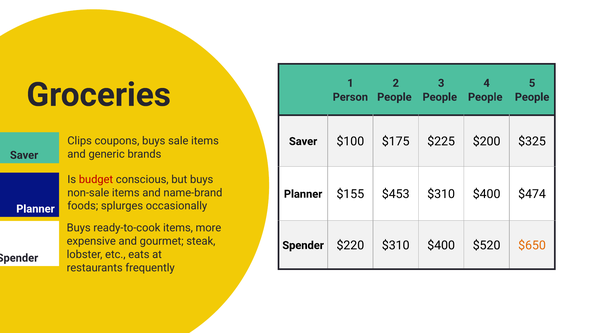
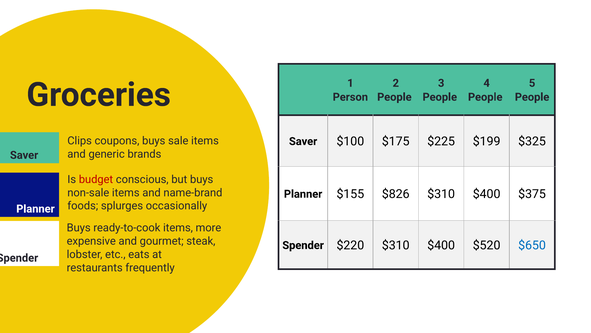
$200: $200 -> $199 (487, 141)
$453: $453 -> $826 (396, 194)
$474: $474 -> $375 (532, 194)
$650 colour: orange -> blue (532, 245)
